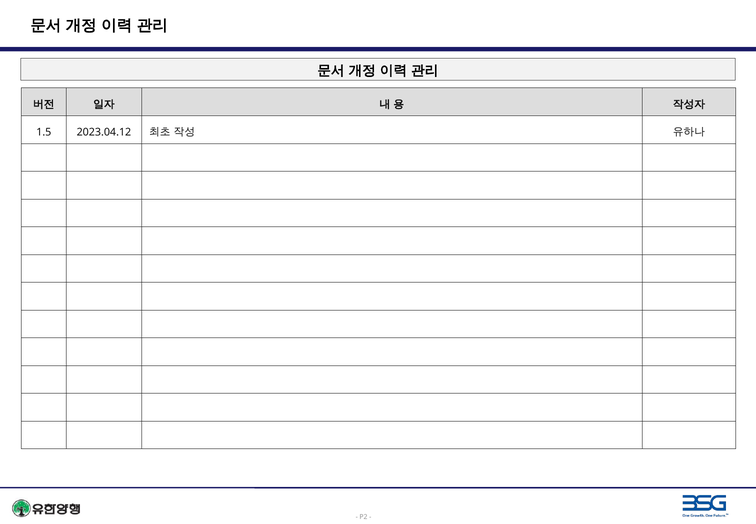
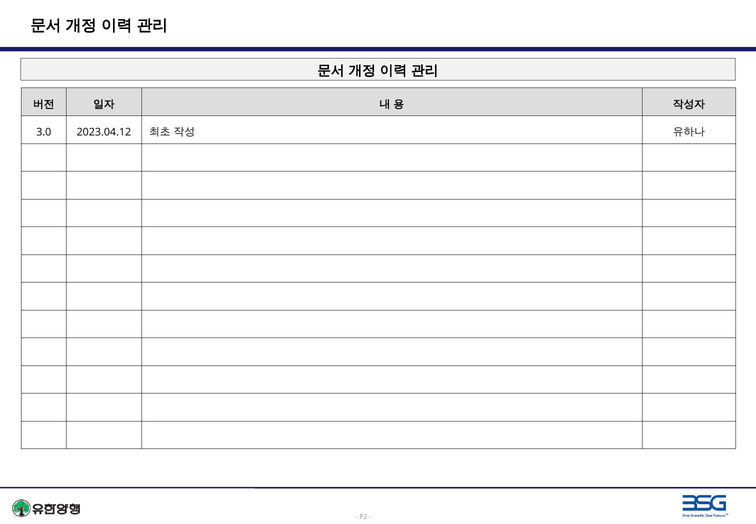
1.5: 1.5 -> 3.0 (44, 132)
